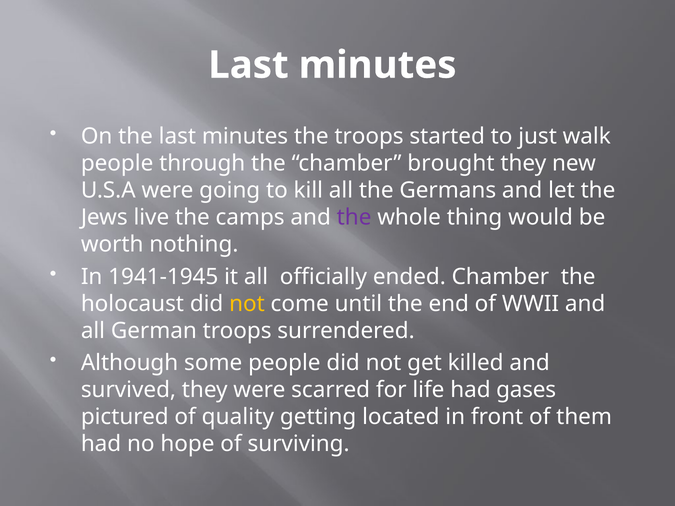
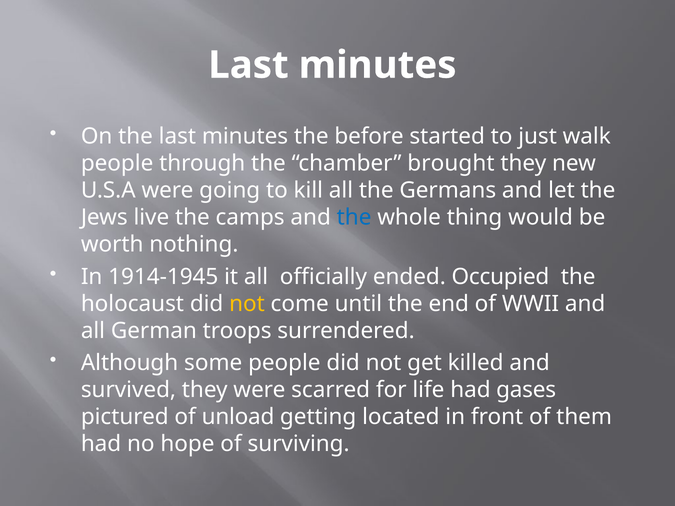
the troops: troops -> before (369, 137)
the colour: purple -> blue (354, 218)
1941-1945: 1941-1945 -> 1914-1945 (163, 277)
ended Chamber: Chamber -> Occupied (500, 277)
quality: quality -> unload (238, 417)
